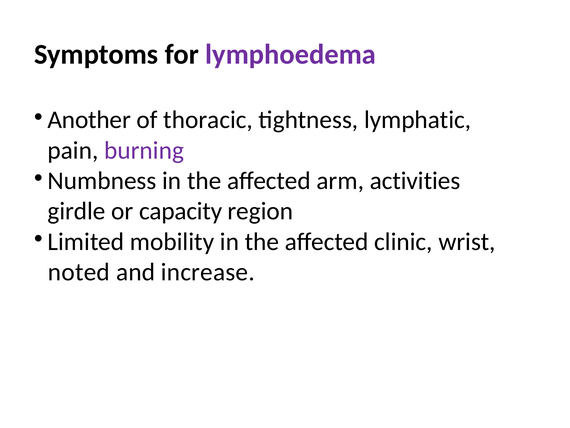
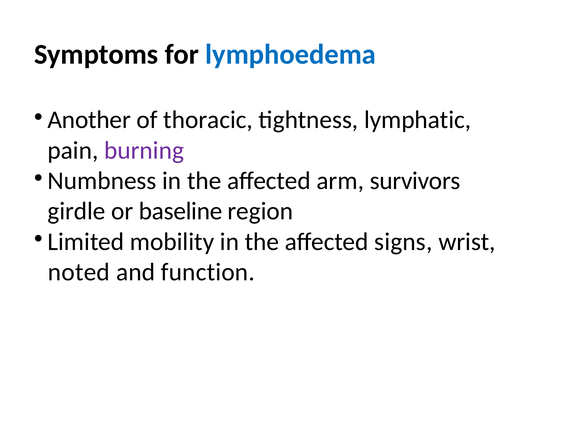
lymphoedema colour: purple -> blue (291, 54)
activities: activities -> survivors (415, 181)
capacity: capacity -> baseline (181, 211)
clinic: clinic -> signs (403, 241)
increase: increase -> function (208, 272)
